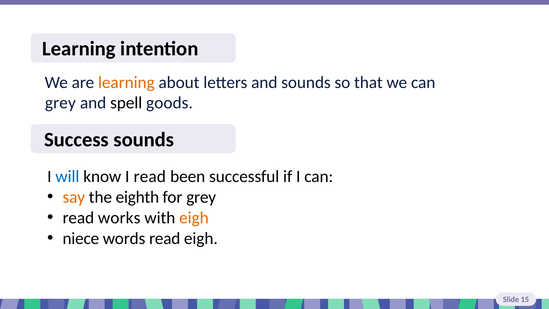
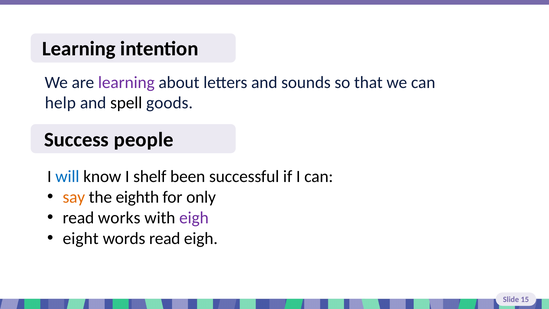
learning colour: orange -> purple (126, 82)
grey: grey -> help (60, 103)
Success sounds: sounds -> people (144, 139)
I read: read -> shelf (150, 176)
for grey: grey -> only (201, 197)
eigh colour: orange -> purple (194, 218)
niece: niece -> eight (81, 238)
